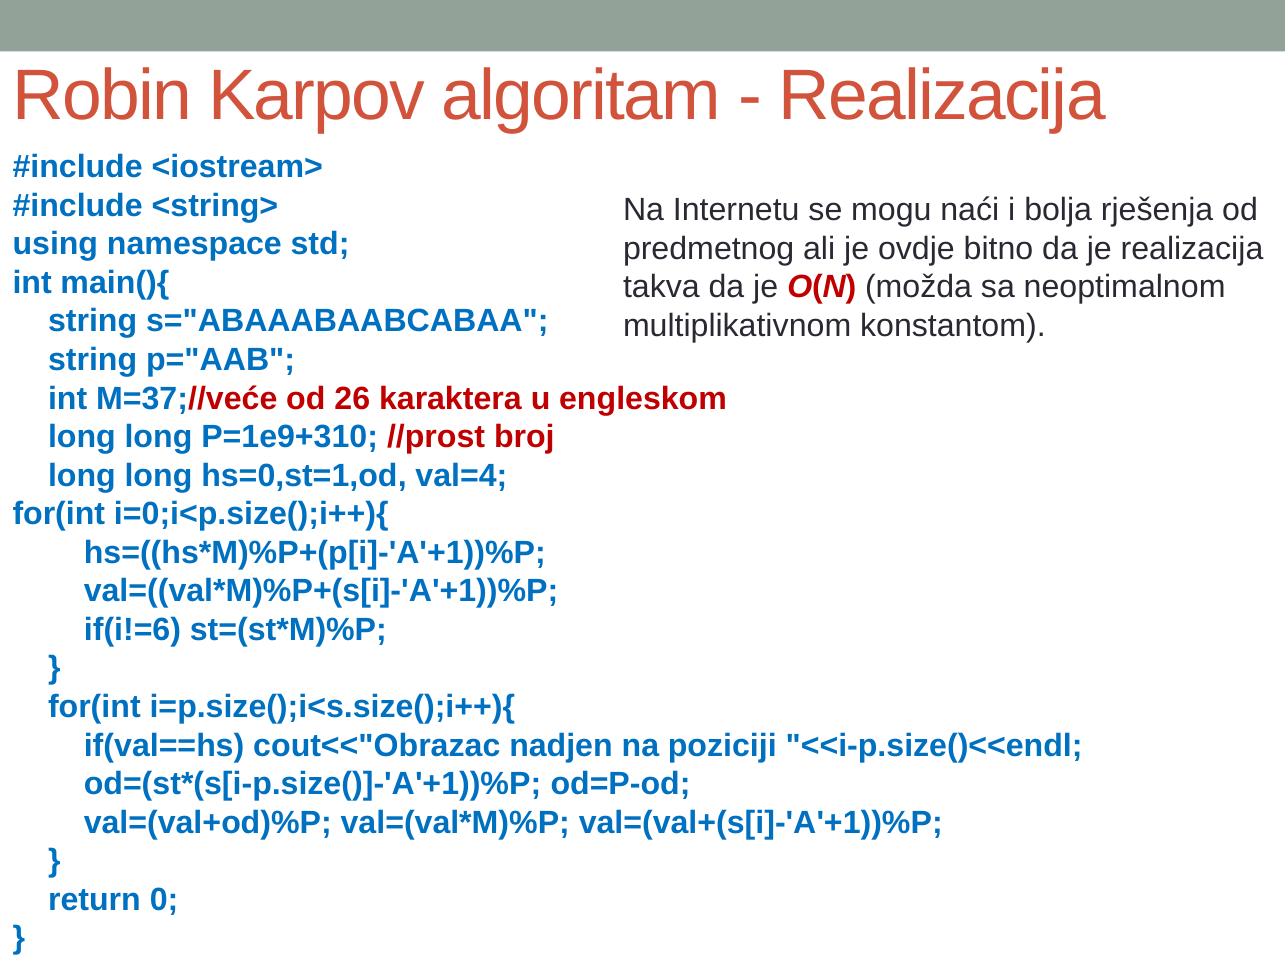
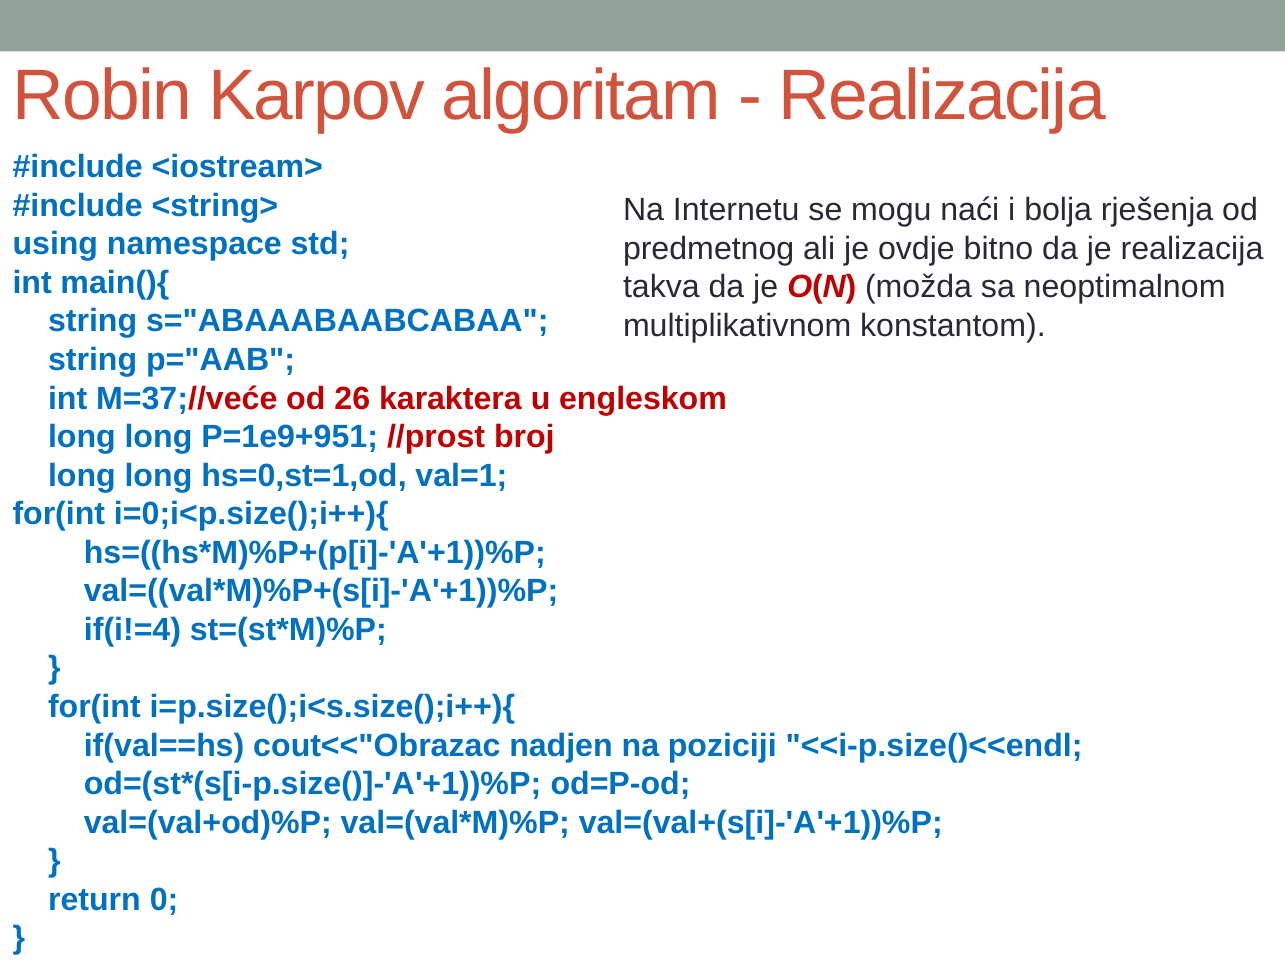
P=1e9+310: P=1e9+310 -> P=1e9+951 (290, 437)
val=4: val=4 -> val=1 (461, 475)
if(i!=6: if(i!=6 -> if(i!=4 (132, 630)
